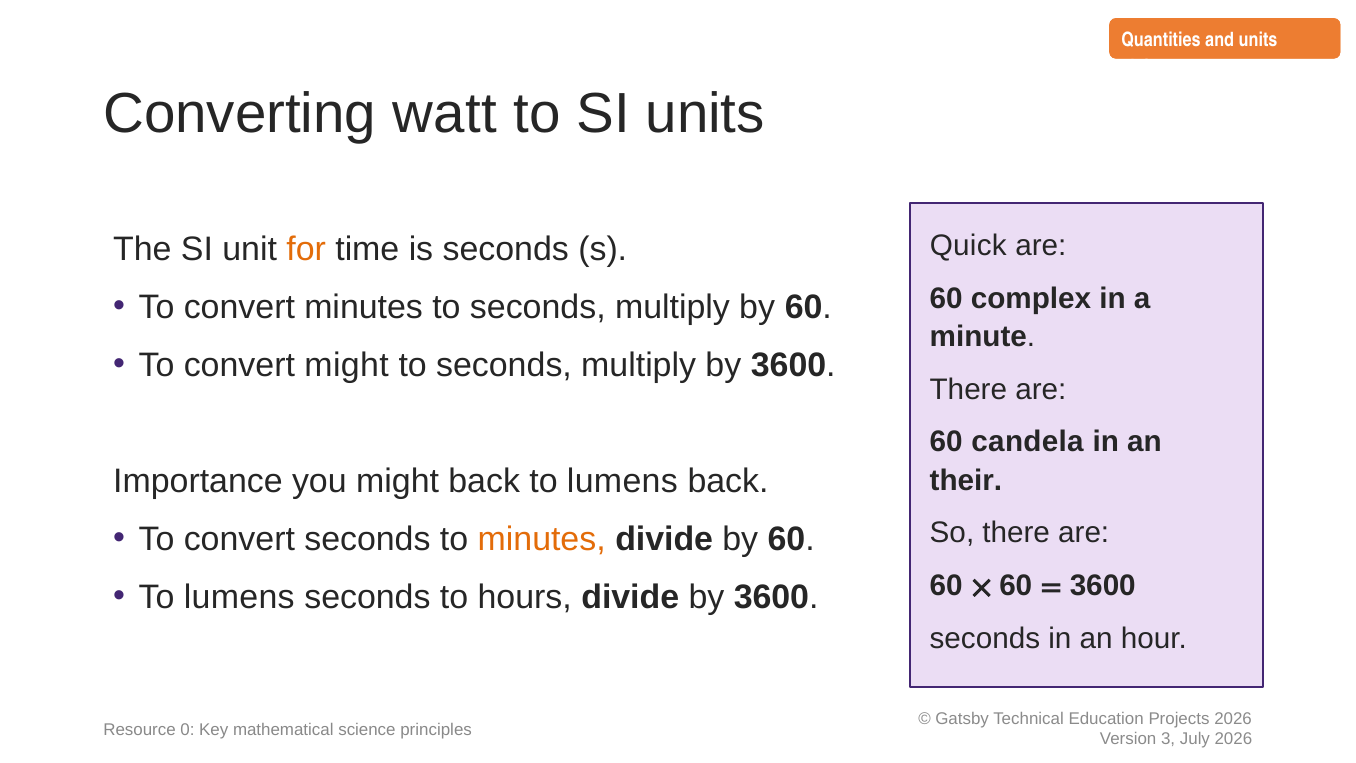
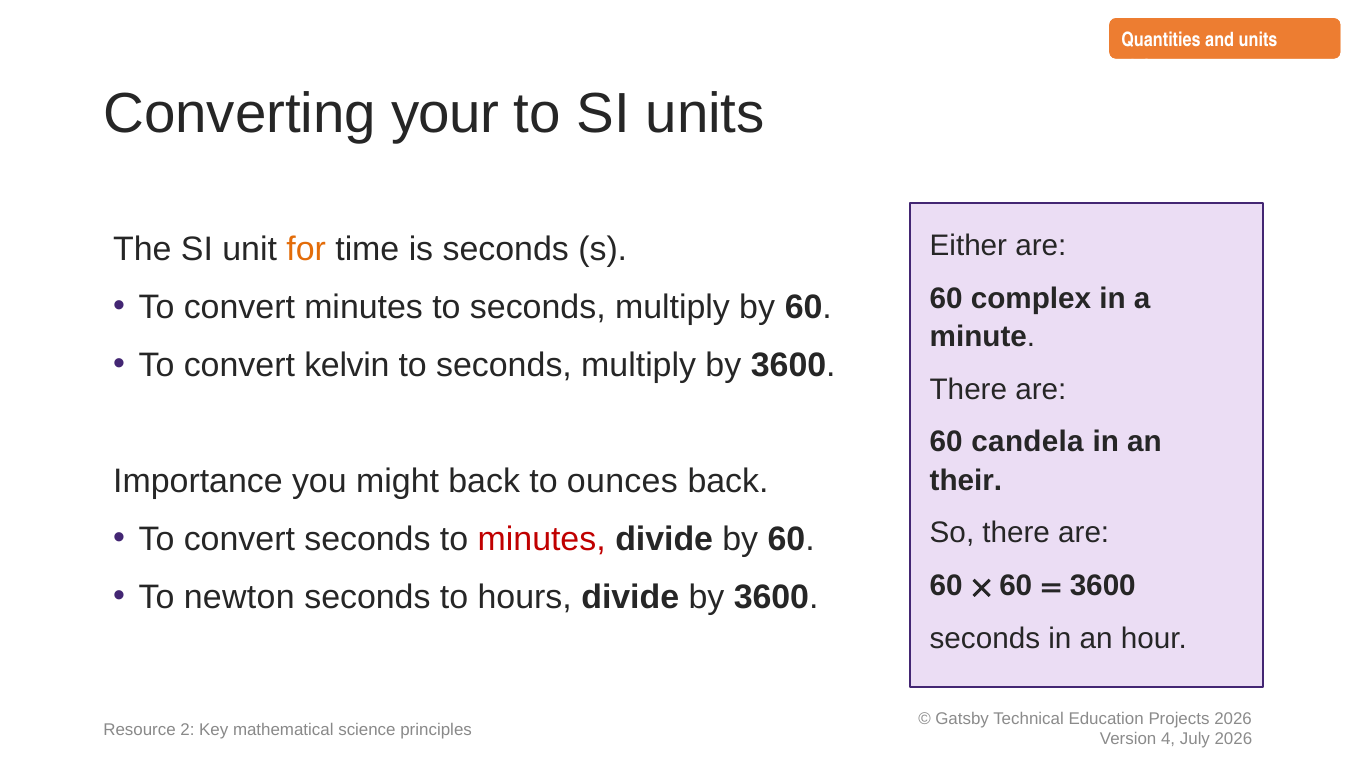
watt: watt -> your (445, 114)
Quick: Quick -> Either (968, 246)
convert might: might -> kelvin (347, 365)
lumens: lumens -> ounces (622, 481)
minutes colour: orange -> red (542, 539)
lumens: lumens -> newton (239, 597)
0: 0 -> 2 (187, 729)
3: 3 -> 4 (1168, 739)
